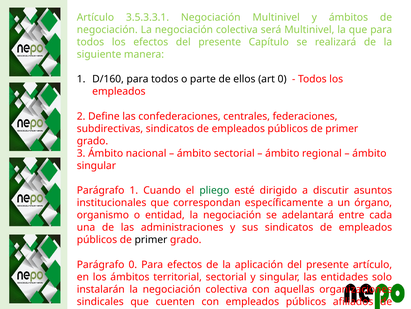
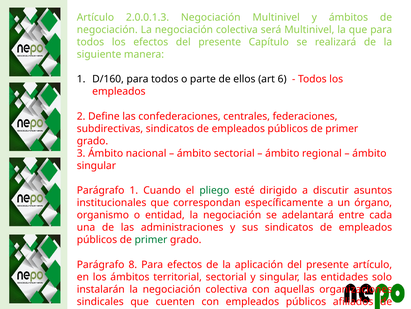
3.5.3.3.1: 3.5.3.3.1 -> 2.0.0.1.3 (148, 17)
art 0: 0 -> 6 (282, 79)
primer colour: black -> green (151, 239)
Parágrafo 0: 0 -> 8 (133, 264)
